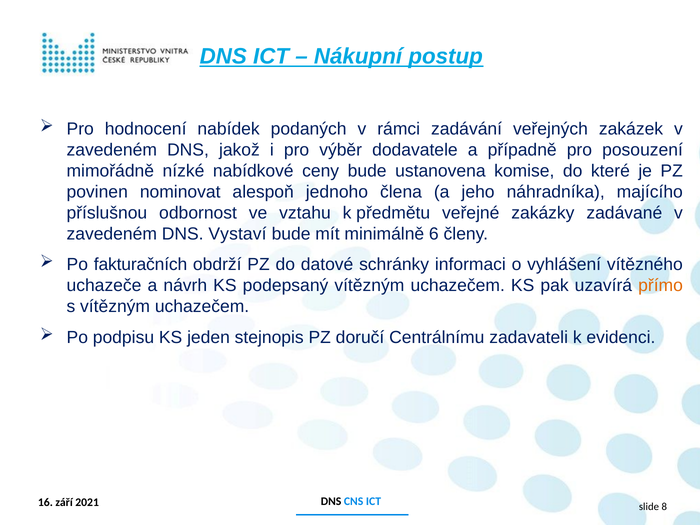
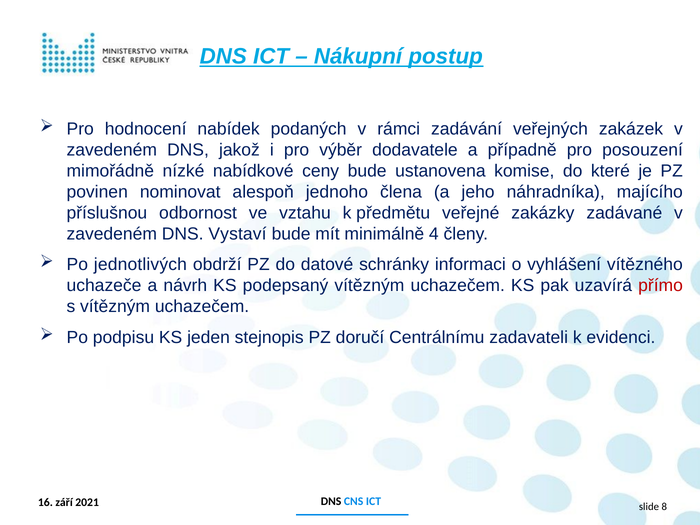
6: 6 -> 4 (434, 234)
fakturačních: fakturačních -> jednotlivých (140, 265)
přímo colour: orange -> red (661, 286)
